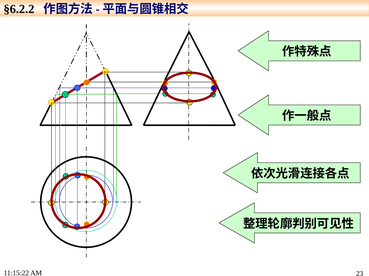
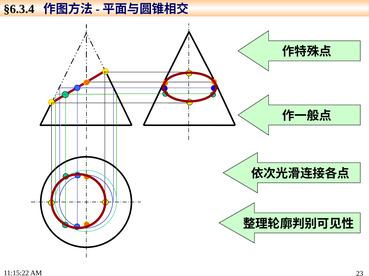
§6.2.2: §6.2.2 -> §6.3.4 (19, 9)
